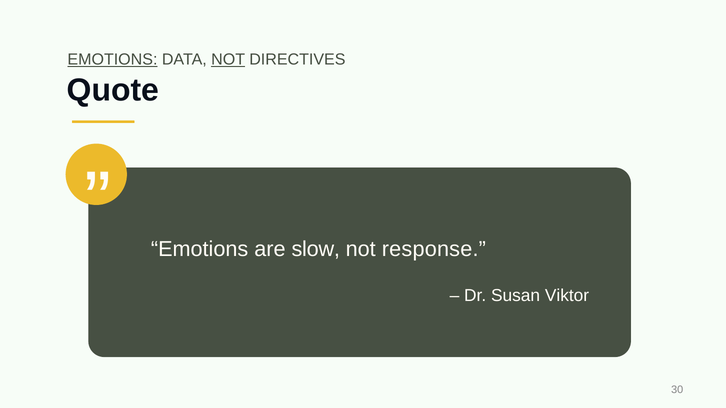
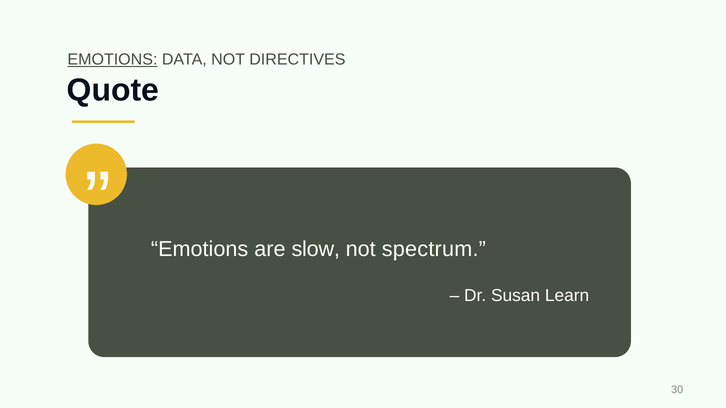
NOT underline: present -> none (228, 60)
response: response -> spectrum (434, 250)
Viktor: Viktor -> Learn (567, 296)
